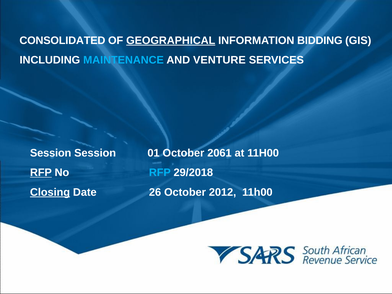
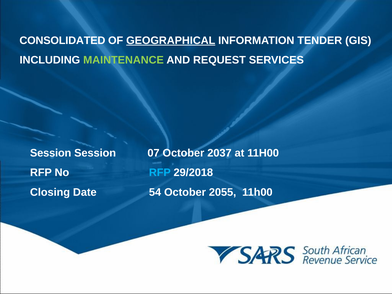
BIDDING: BIDDING -> TENDER (320, 40)
MAINTENANCE colour: light blue -> light green (123, 60)
VENTURE: VENTURE -> REQUEST (219, 60)
01: 01 -> 07 (153, 153)
2061: 2061 -> 2037 (219, 153)
RFP underline: present -> none (41, 173)
Closing underline: present -> none (50, 192)
26: 26 -> 54 (155, 192)
2012: 2012 -> 2055 (223, 192)
